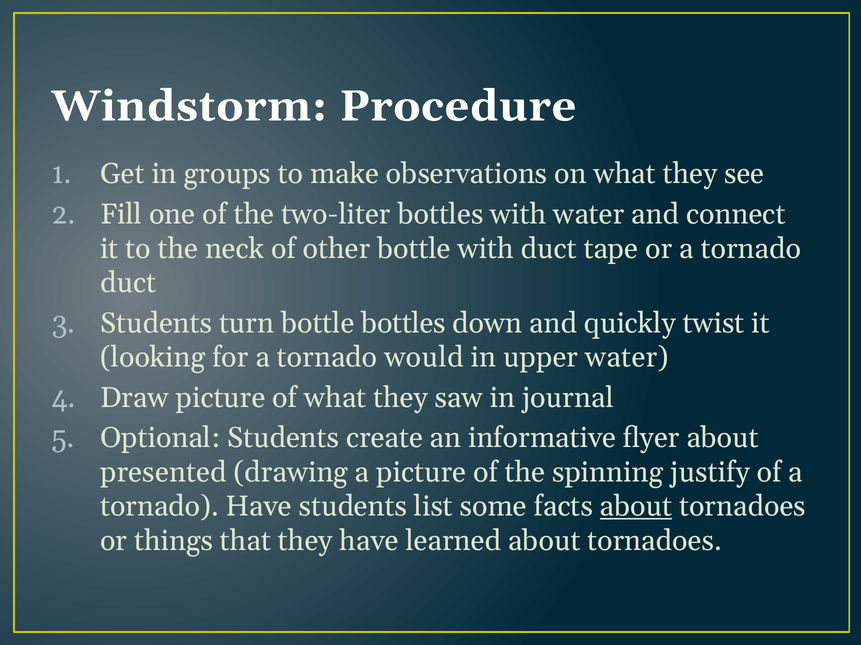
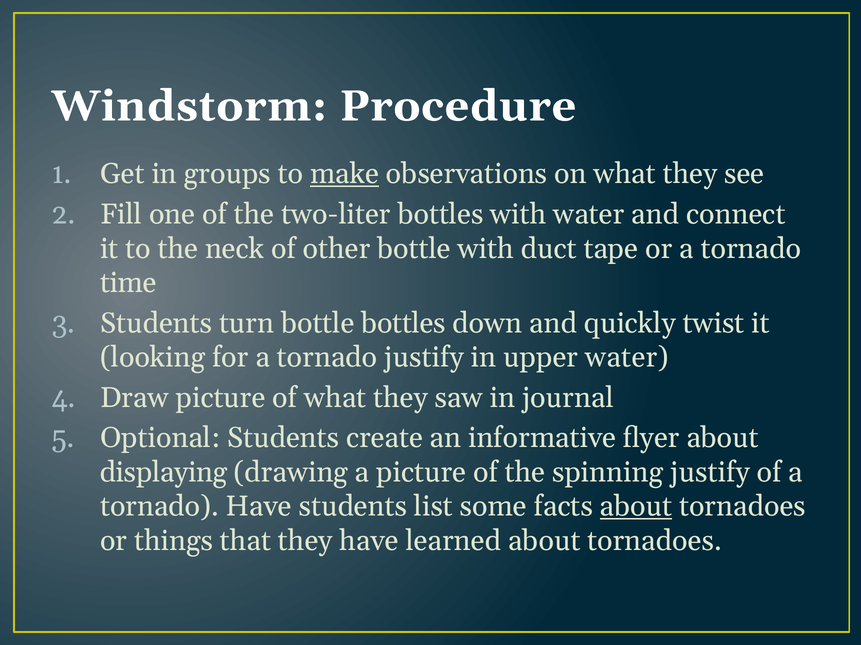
make underline: none -> present (345, 174)
duct: duct -> time (128, 283)
tornado would: would -> justify (424, 358)
presented: presented -> displaying (164, 473)
